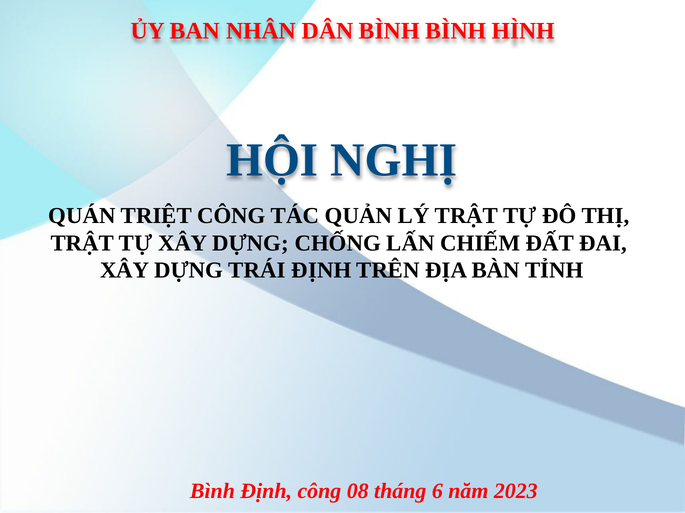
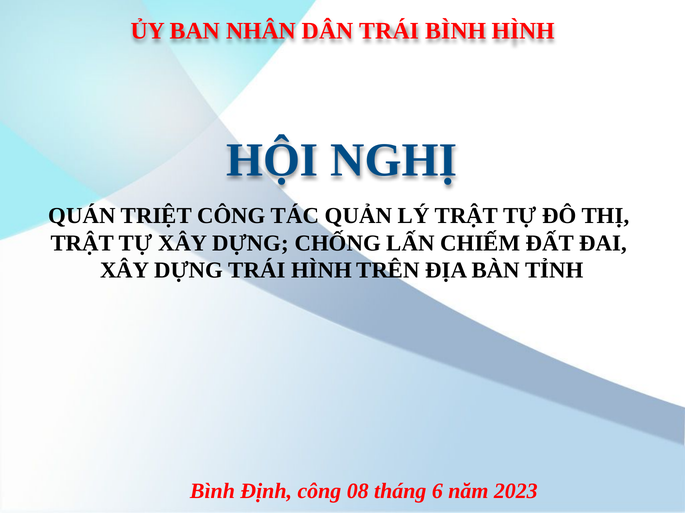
DÂN BÌNH: BÌNH -> TRÁI (389, 31)
TRÁI ĐỊNH: ĐỊNH -> HÌNH (322, 271)
